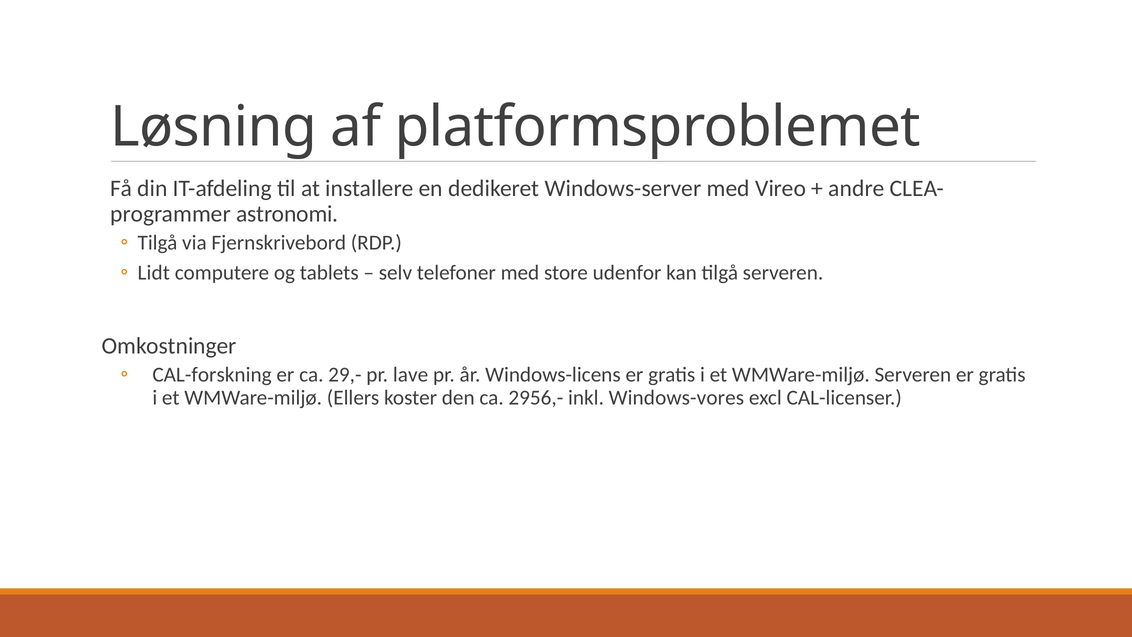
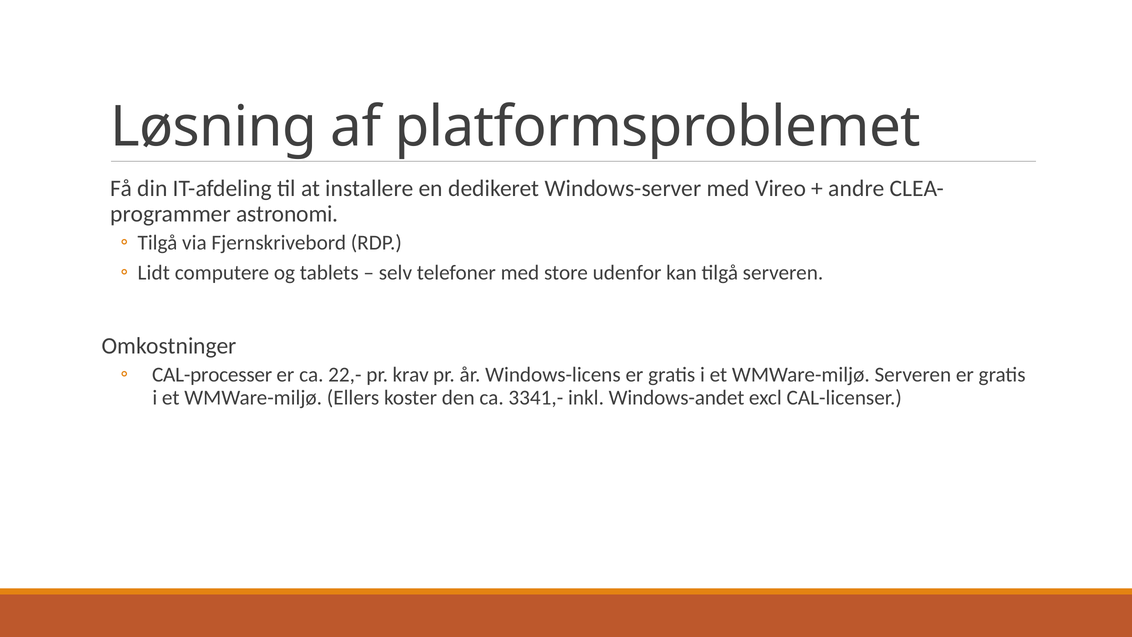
CAL-forskning: CAL-forskning -> CAL-processer (212, 375)
29,-: 29,- -> 22,- (345, 375)
lave: lave -> krav (411, 375)
2956,-: 2956,- -> 3341,- (536, 398)
Windows-vores: Windows-vores -> Windows-andet (677, 398)
